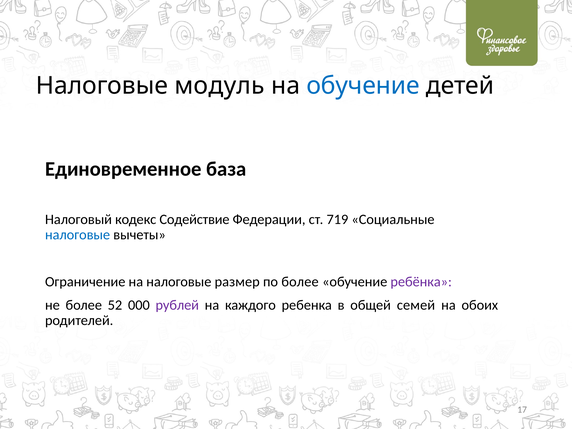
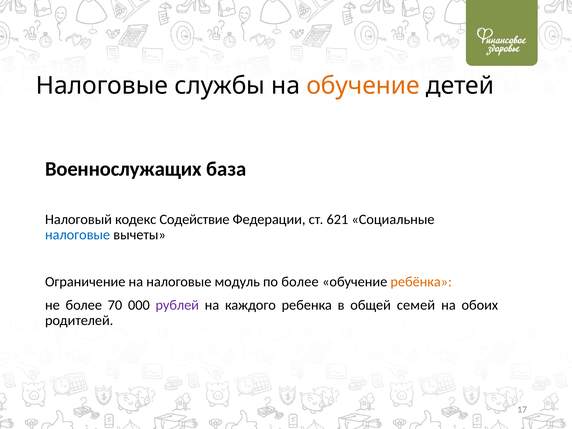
модуль: модуль -> службы (220, 86)
обучение colour: blue -> orange (363, 86)
Единовременное: Единовременное -> Военнослужащих (123, 169)
719: 719 -> 621 (337, 219)
размер: размер -> модуль (237, 282)
ребёнка colour: purple -> orange (421, 282)
52: 52 -> 70 (115, 305)
